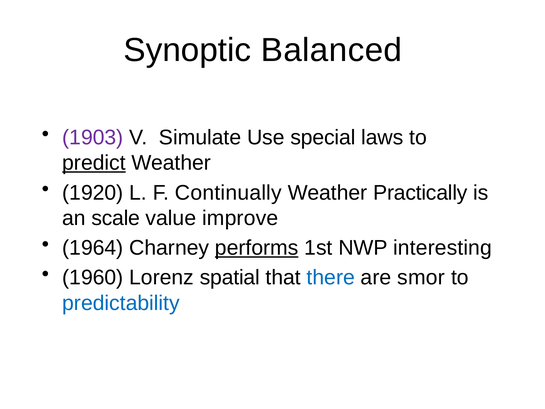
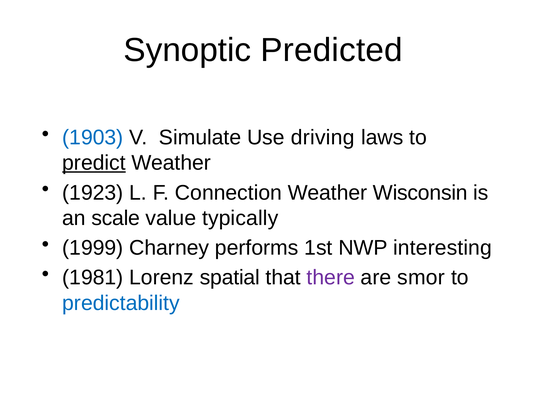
Balanced: Balanced -> Predicted (332, 50)
1903 colour: purple -> blue (93, 137)
special: special -> driving (323, 137)
1920: 1920 -> 1923 (93, 193)
Continually: Continually -> Connection (228, 193)
Practically: Practically -> Wisconsin (420, 193)
improve: improve -> typically (240, 218)
1964: 1964 -> 1999 (93, 248)
performs underline: present -> none (257, 248)
1960: 1960 -> 1981 (93, 277)
there colour: blue -> purple (331, 277)
